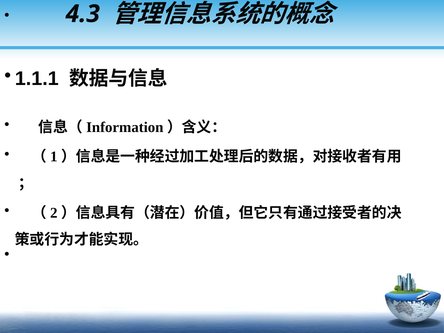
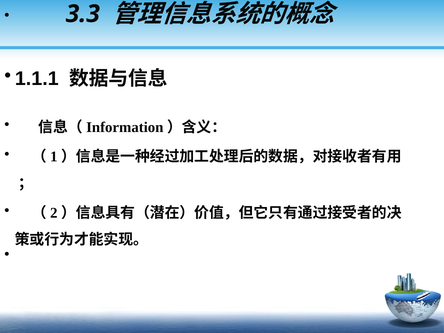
4.3: 4.3 -> 3.3 (83, 14)
